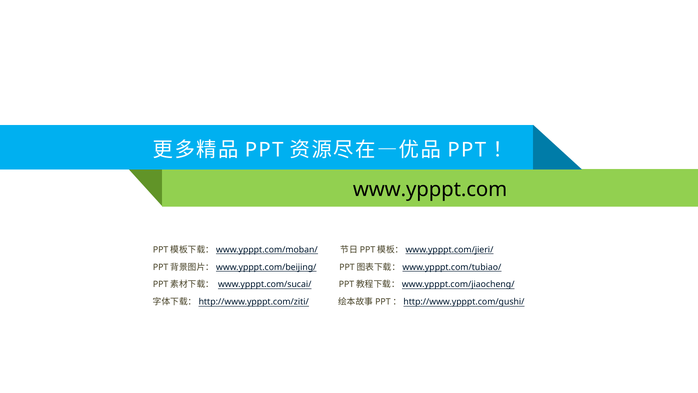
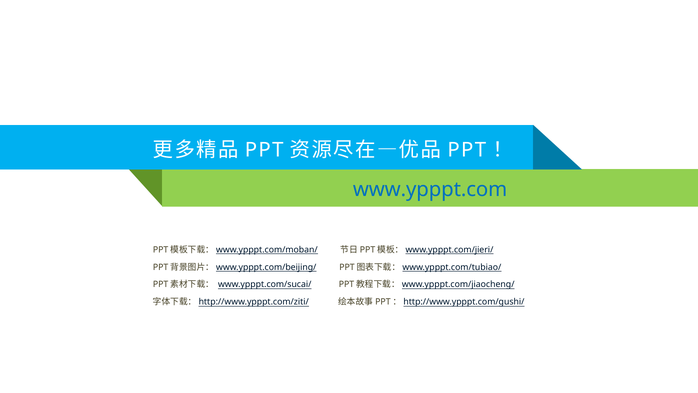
www.ypppt.com colour: black -> blue (430, 189)
